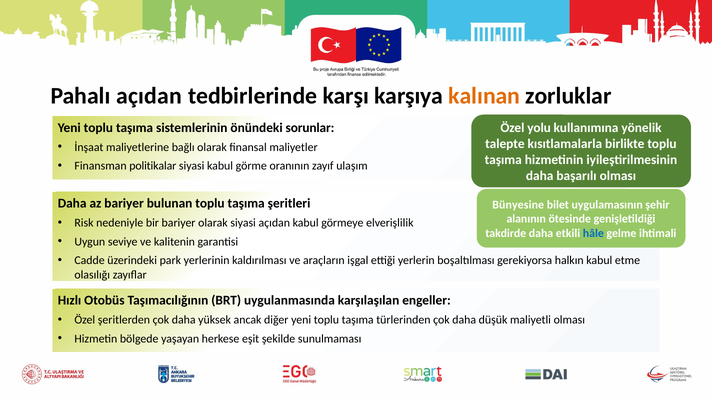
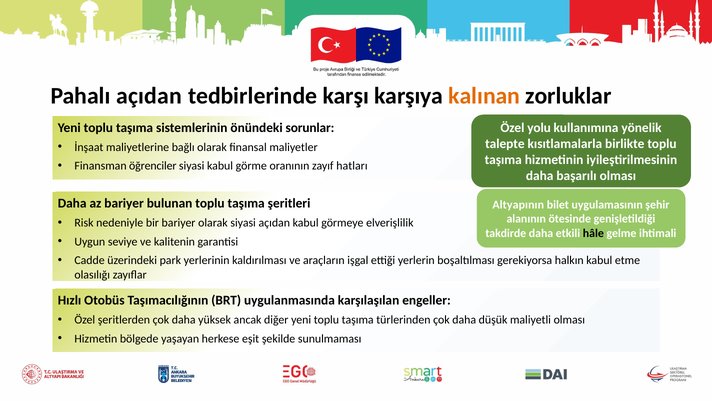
politikalar: politikalar -> öğrenciler (153, 166)
ulaşım: ulaşım -> hatları (352, 166)
Bünyesine: Bünyesine -> Altyapının (518, 205)
hâle colour: blue -> black (593, 233)
